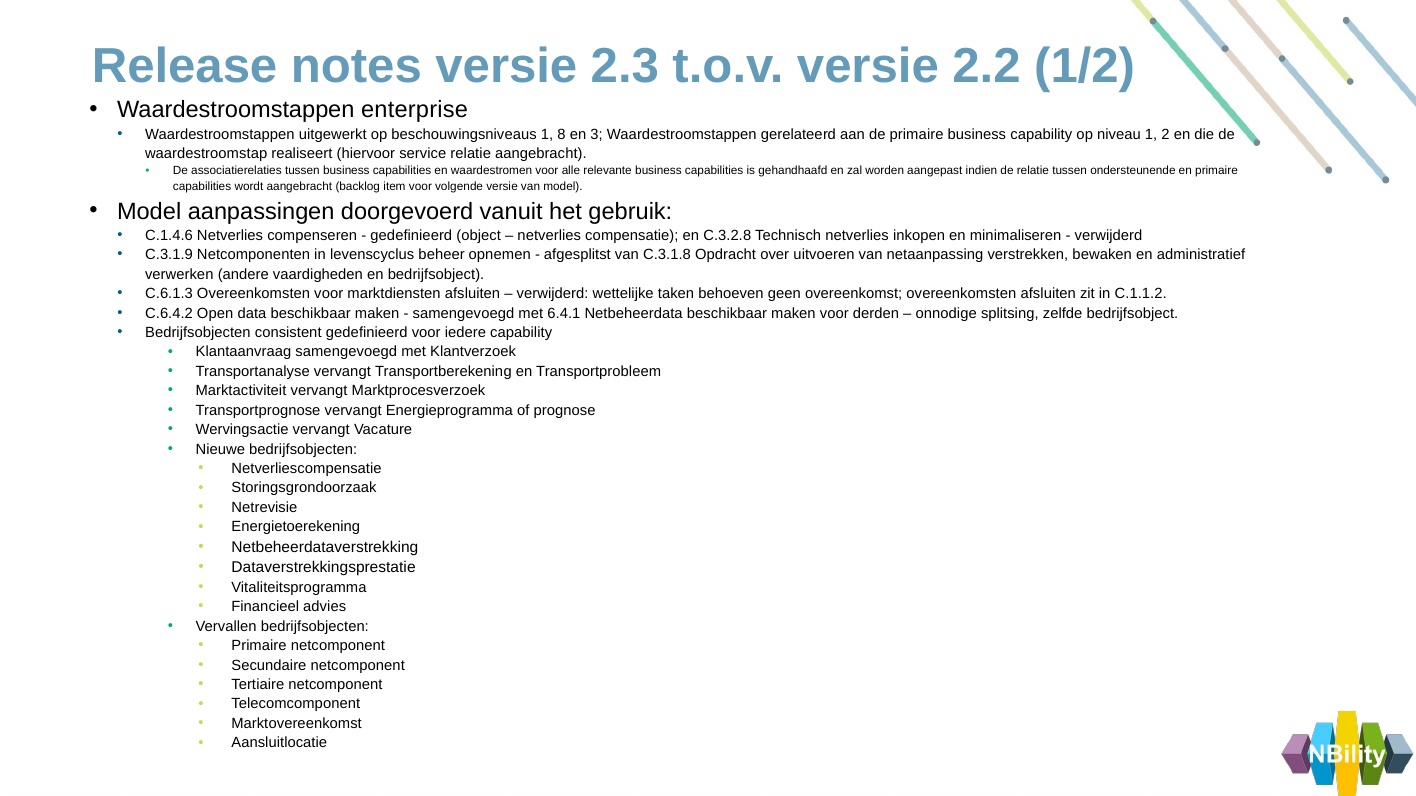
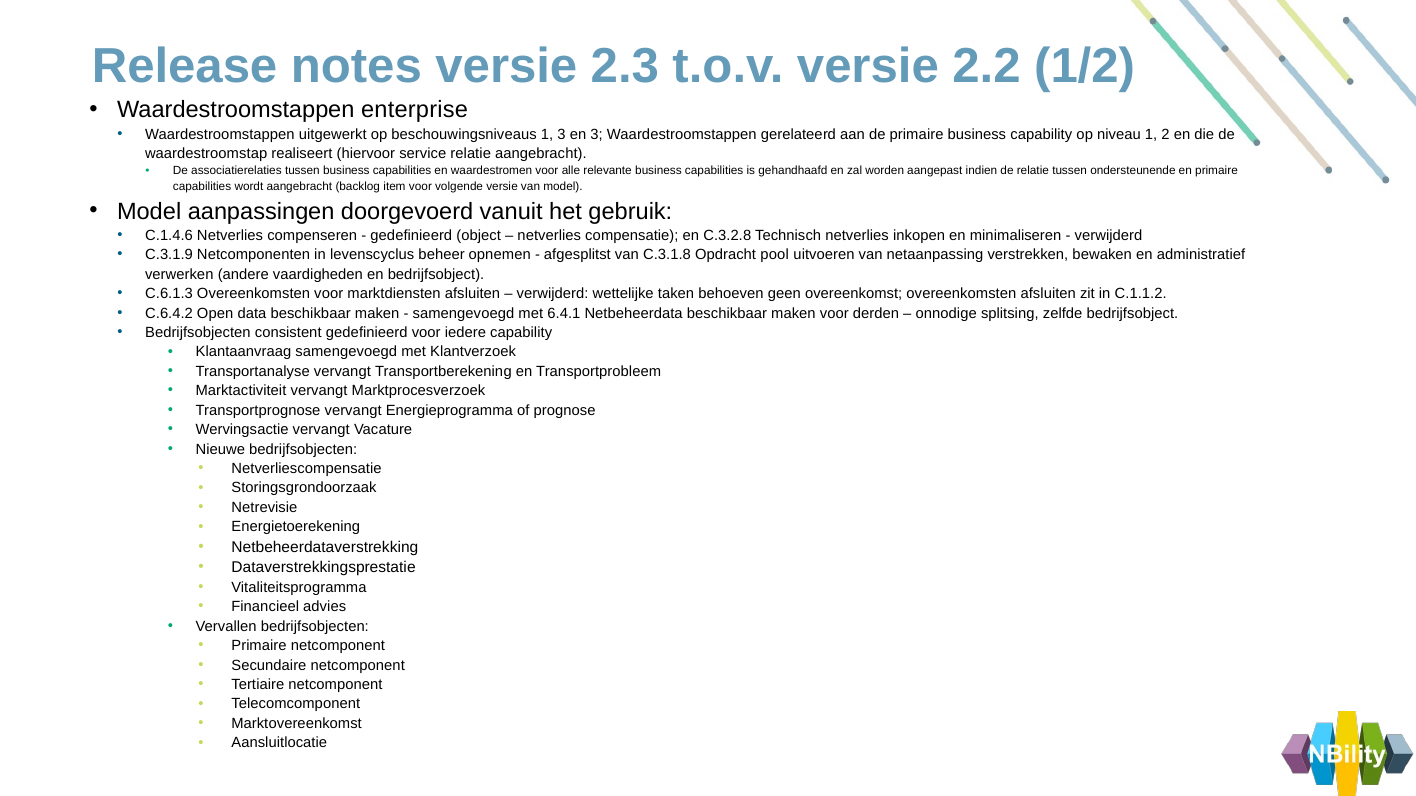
1 8: 8 -> 3 (561, 134)
over: over -> pool (775, 255)
